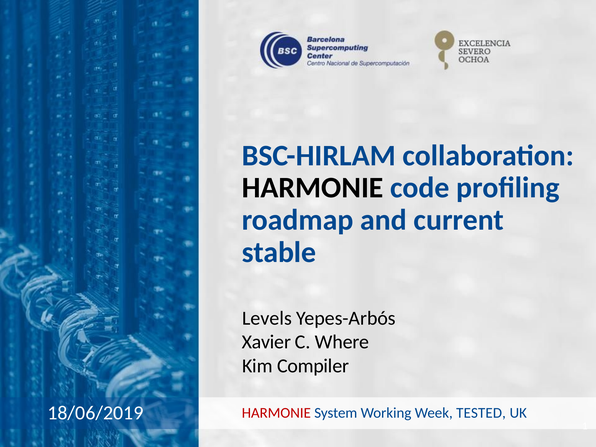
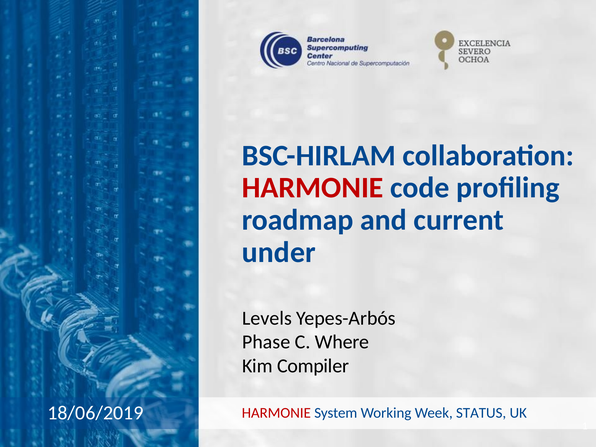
HARMONIE colour: black -> red (313, 188)
stable: stable -> under (279, 252)
Xavier: Xavier -> Phase (266, 342)
TESTED: TESTED -> STATUS (481, 413)
